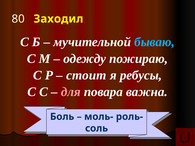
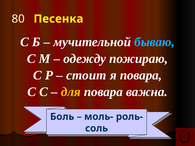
Заходил: Заходил -> Песенка (58, 19)
я ребусы: ребусы -> повара (141, 75)
для colour: pink -> yellow (71, 92)
